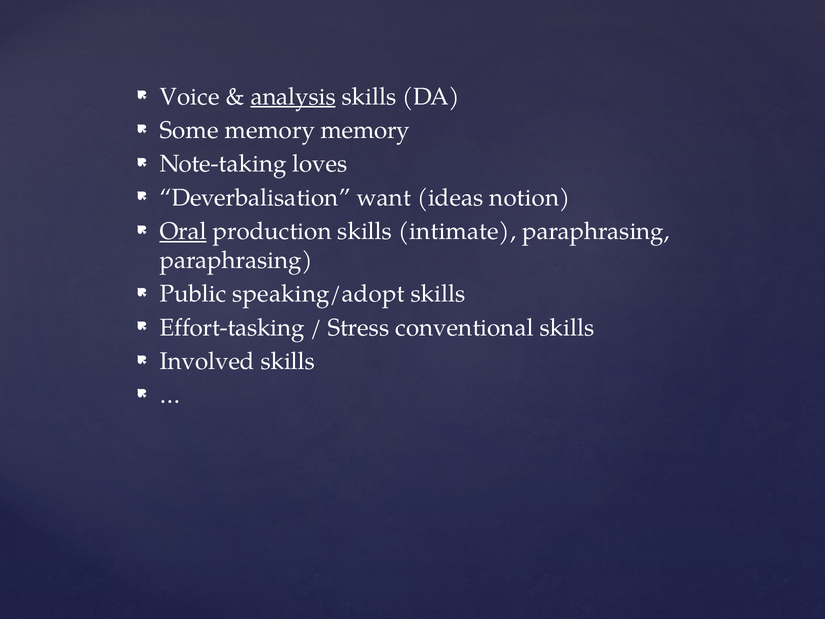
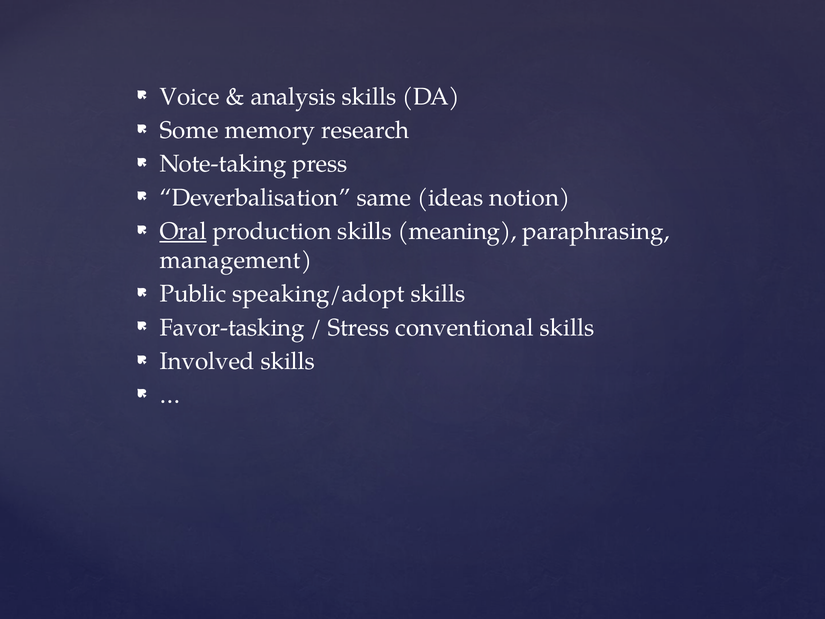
analysis underline: present -> none (293, 97)
memory memory: memory -> research (365, 130)
loves: loves -> press (320, 164)
want: want -> same (384, 198)
intimate: intimate -> meaning (457, 231)
paraphrasing: paraphrasing -> management (236, 260)
Effort-tasking: Effort-tasking -> Favor-tasking (232, 328)
